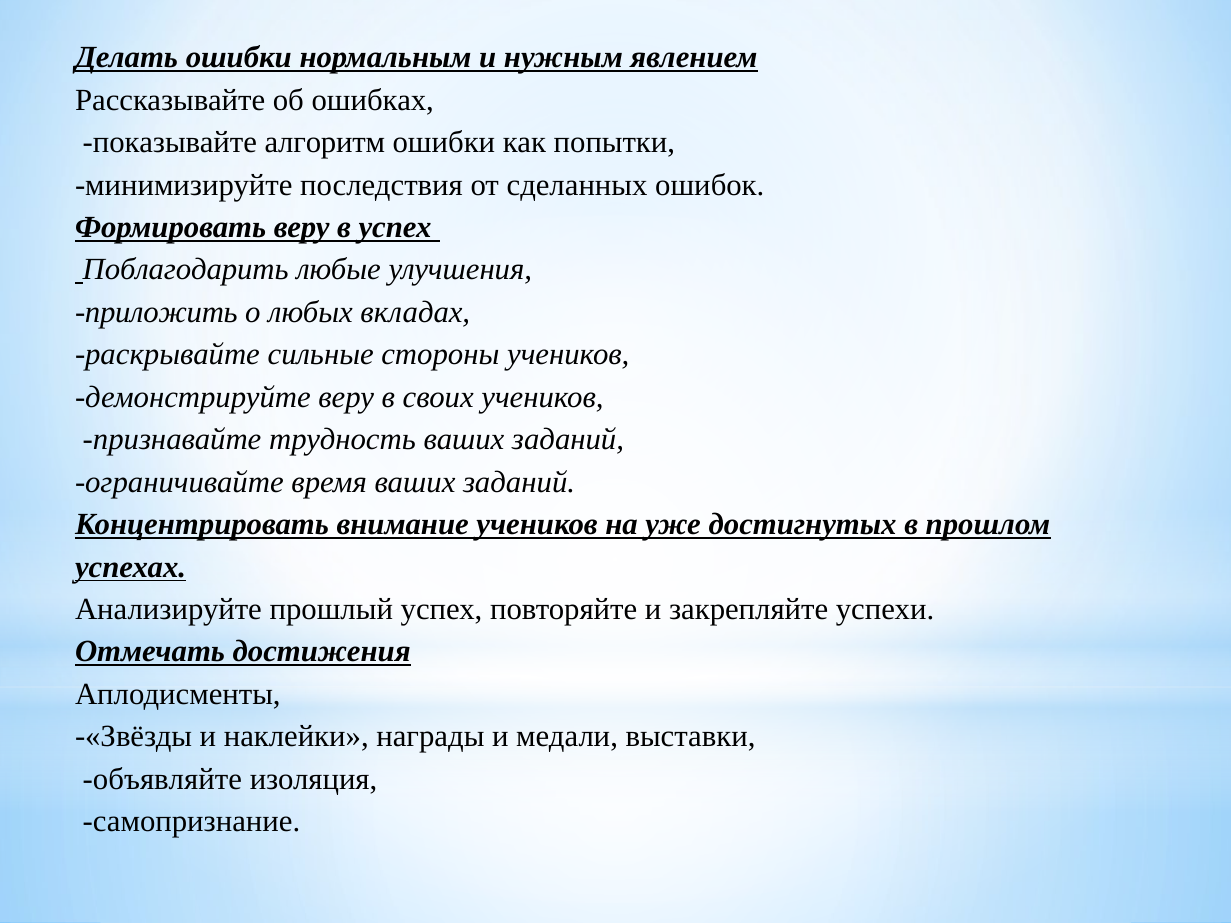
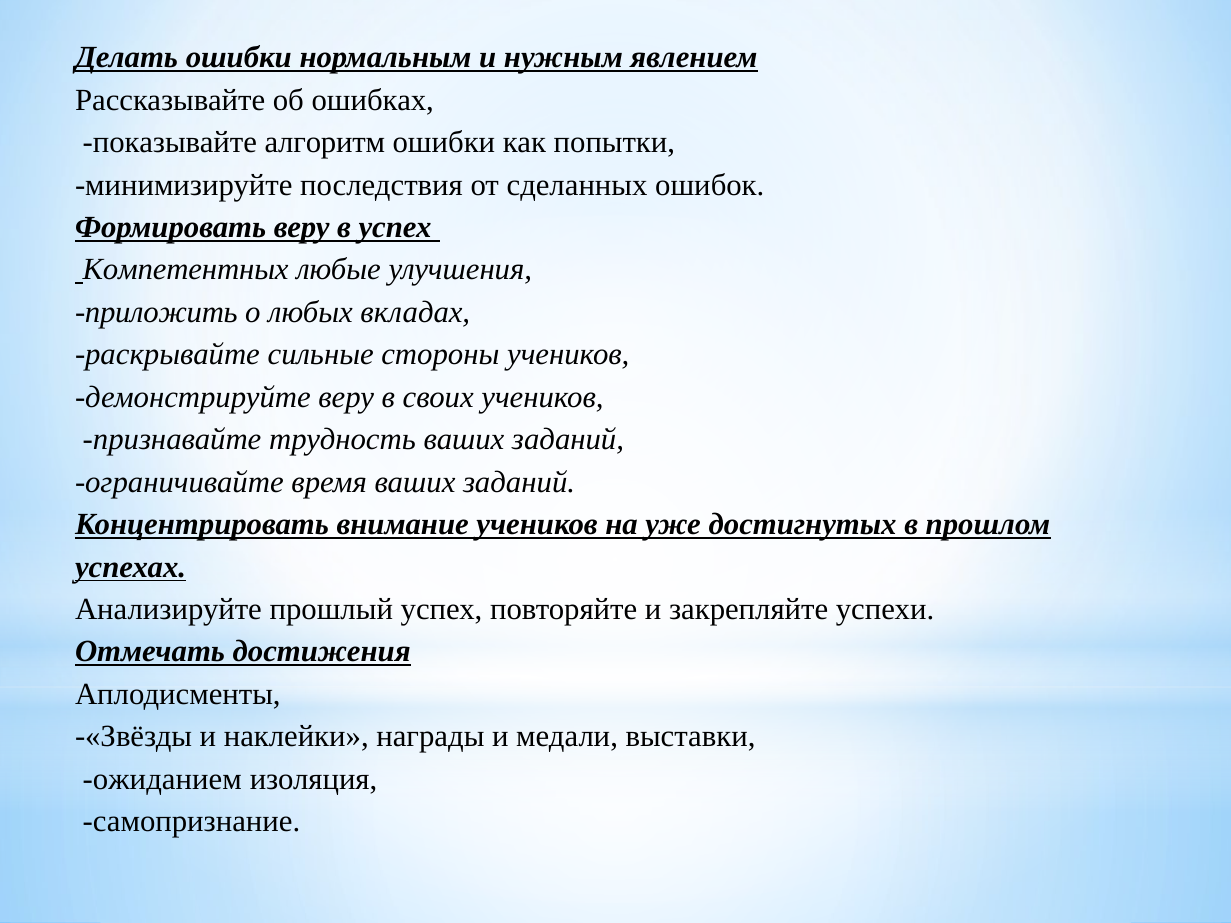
Поблагодарить: Поблагодарить -> Компетентных (186, 270)
объявляйте: объявляйте -> ожиданием (162, 779)
